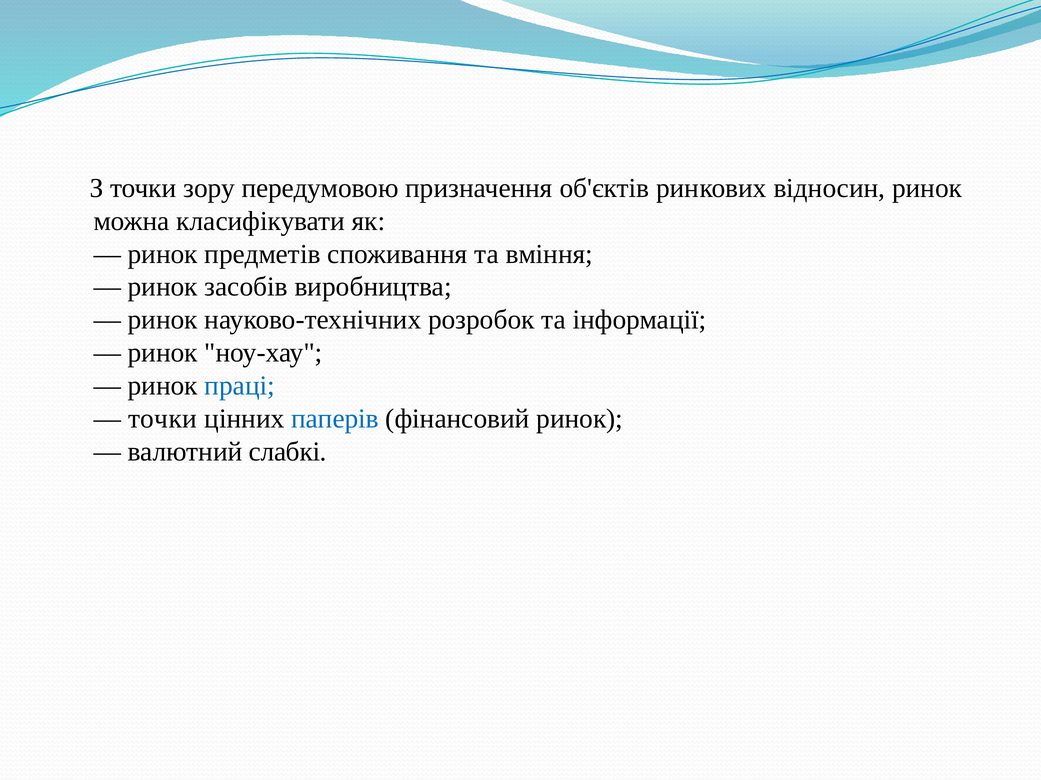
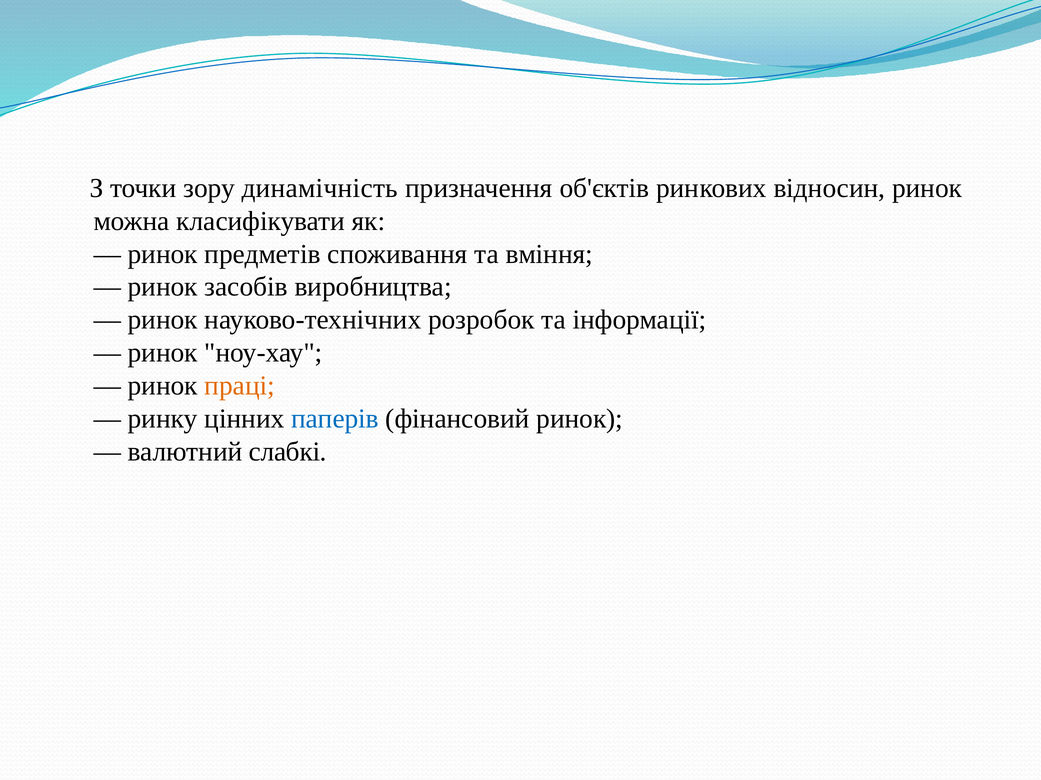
передумовою: передумовою -> динамічність (320, 188)
праці colour: blue -> orange (240, 386)
точки: точки -> ринку (163, 419)
